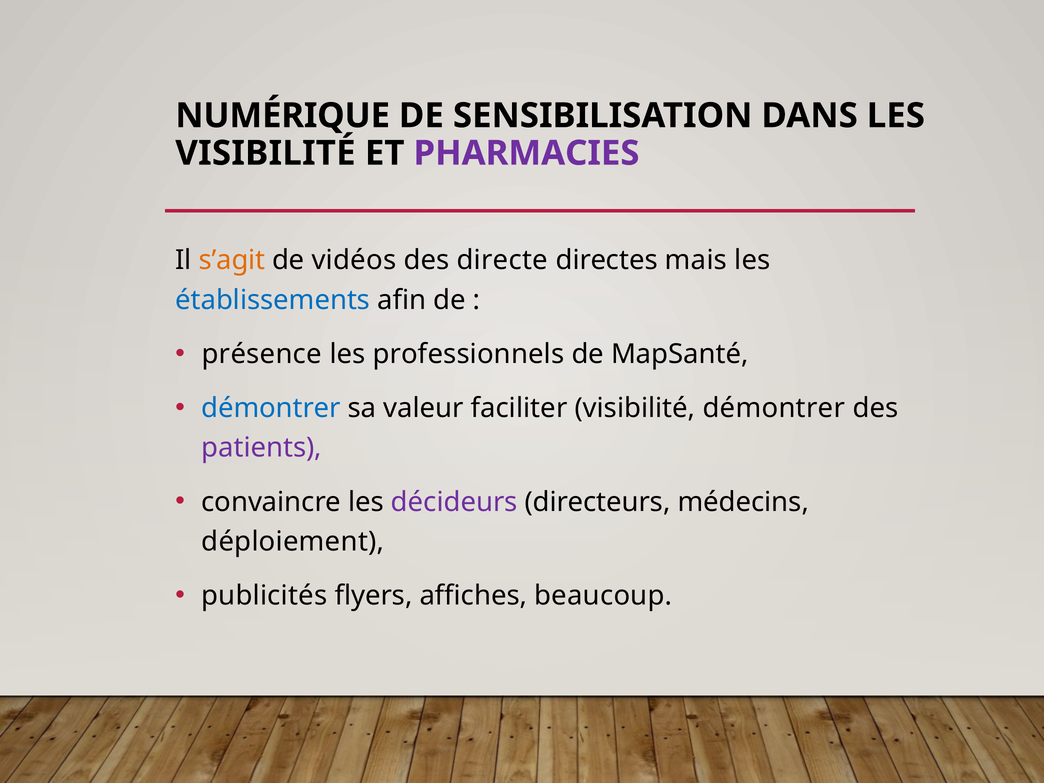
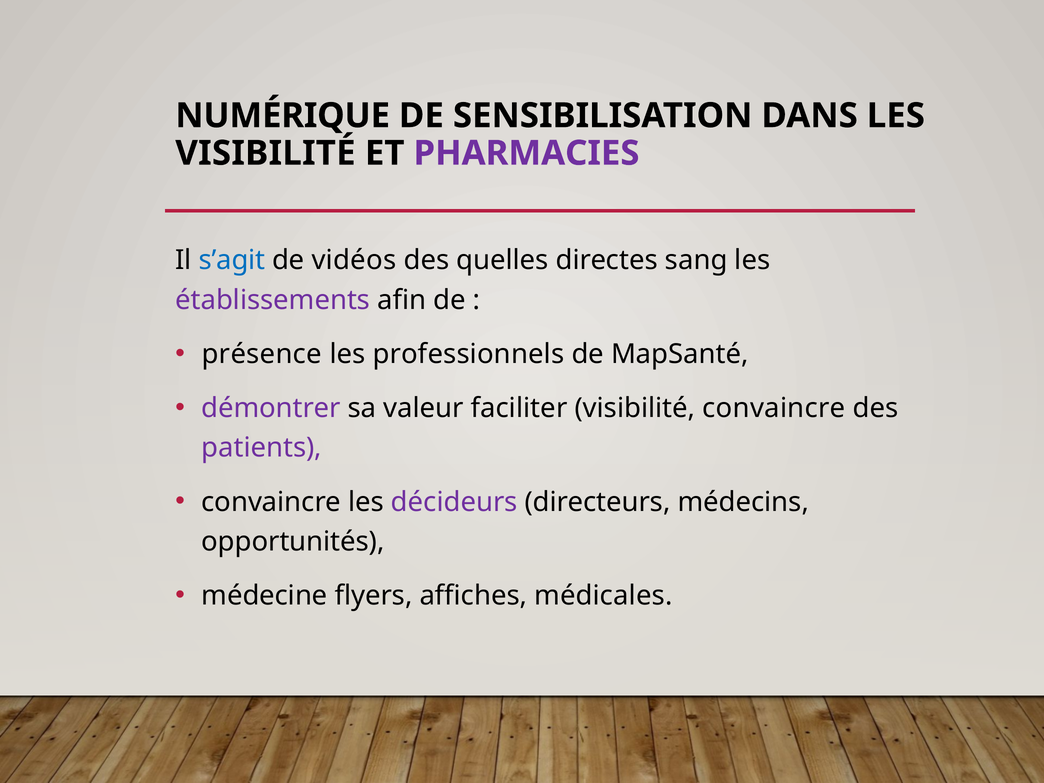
s’agit colour: orange -> blue (232, 260)
directe: directe -> quelles (502, 260)
mais: mais -> sang (696, 260)
établissements colour: blue -> purple (273, 300)
démontrer colour: blue -> purple (271, 408)
visibilité démontrer: démontrer -> convaincre (774, 408)
déploiement: déploiement -> opportunités (293, 542)
publicités: publicités -> médecine (264, 596)
beaucoup: beaucoup -> médicales (603, 596)
